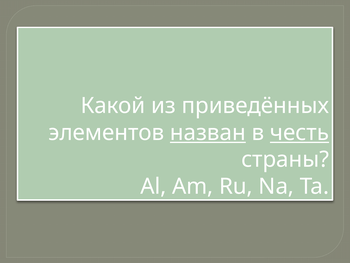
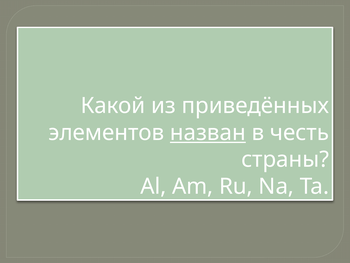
честь underline: present -> none (299, 132)
